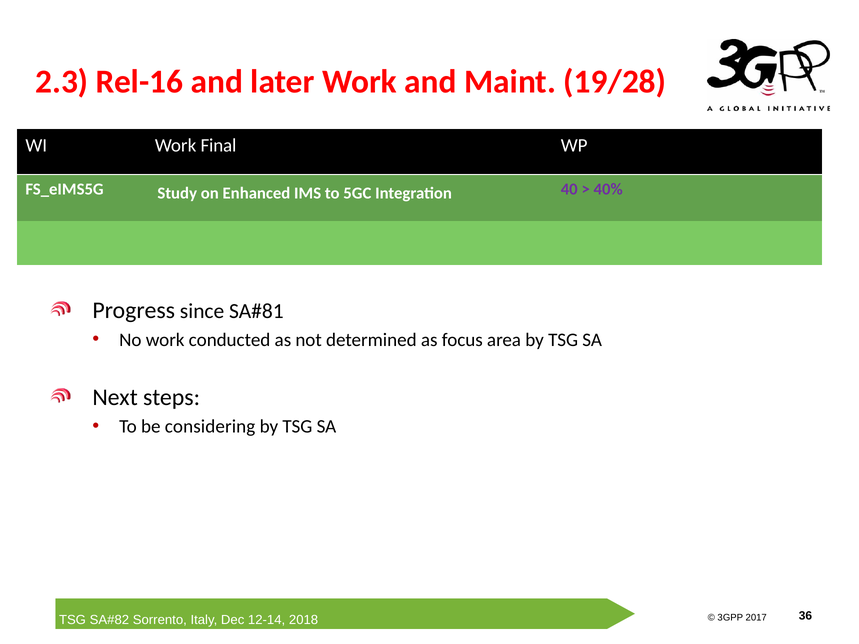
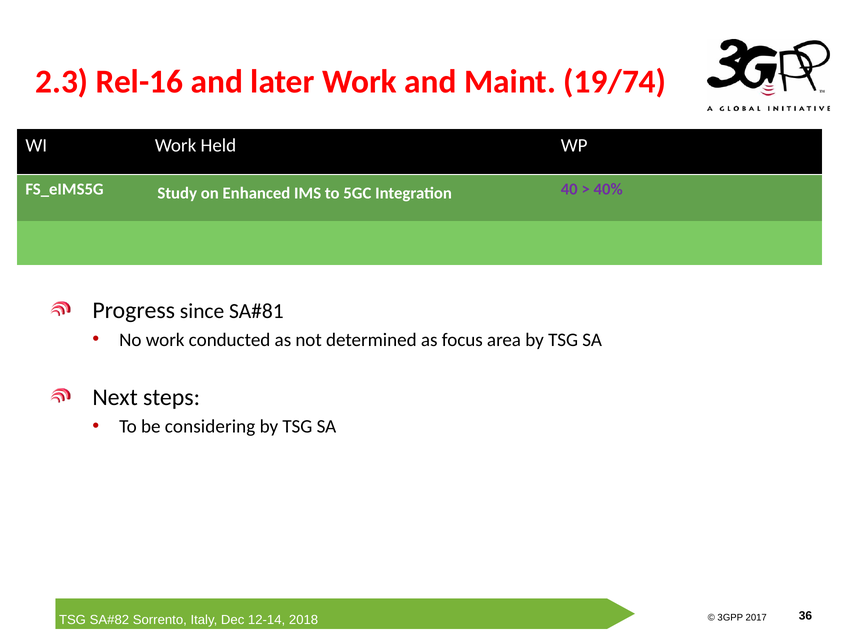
19/28: 19/28 -> 19/74 (615, 82)
Final: Final -> Held (218, 145)
